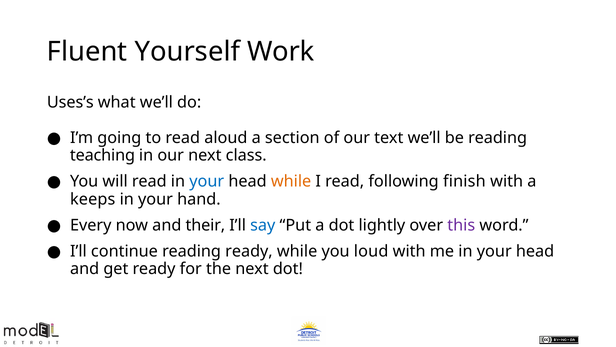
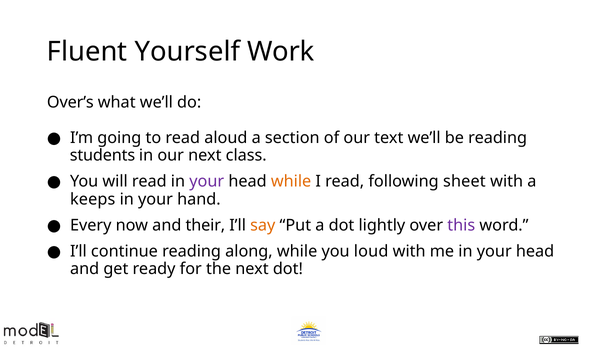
Uses’s: Uses’s -> Over’s (70, 102)
teaching: teaching -> students (102, 155)
your colour: blue -> purple (207, 181)
finish: finish -> sheet (464, 181)
say colour: blue -> orange (263, 225)
reading ready: ready -> along (249, 251)
